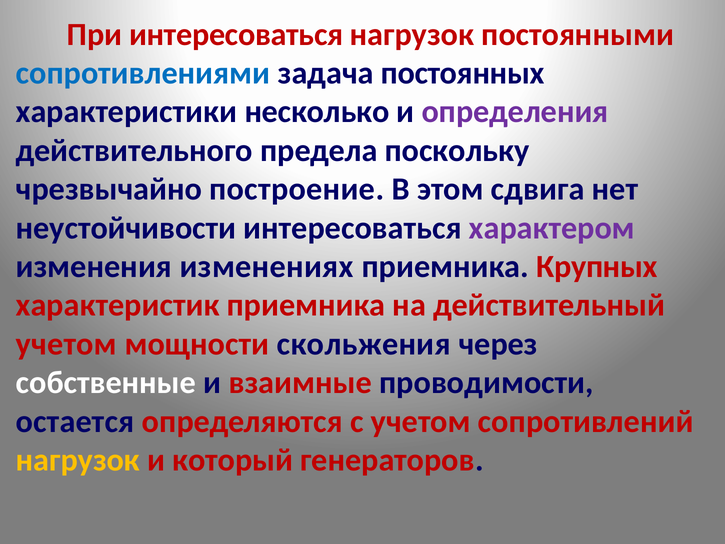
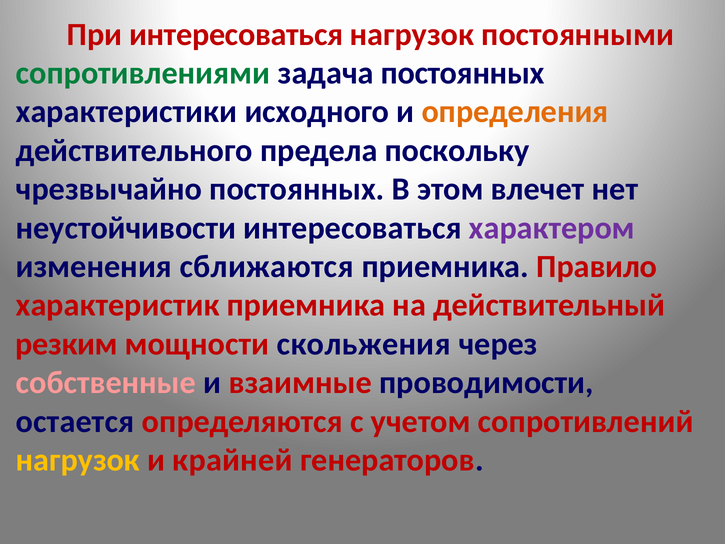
сопротивлениями colour: blue -> green (143, 73)
несколько: несколько -> исходного (317, 112)
определения colour: purple -> orange (515, 112)
чрезвычайно построение: построение -> постоянных (297, 189)
сдвига: сдвига -> влечет (538, 189)
изменениях: изменениях -> сближаются (267, 266)
Крупных: Крупных -> Правило (597, 266)
учетом: учетом -> резким (67, 344)
собственные colour: white -> pink (106, 382)
который: который -> крайней (233, 460)
